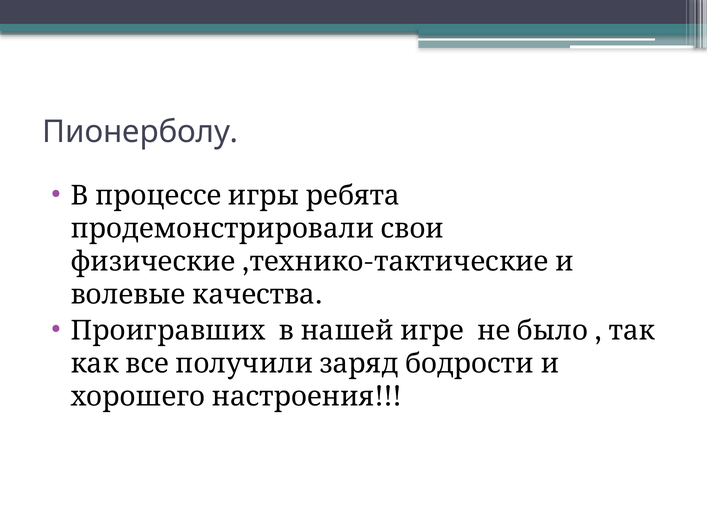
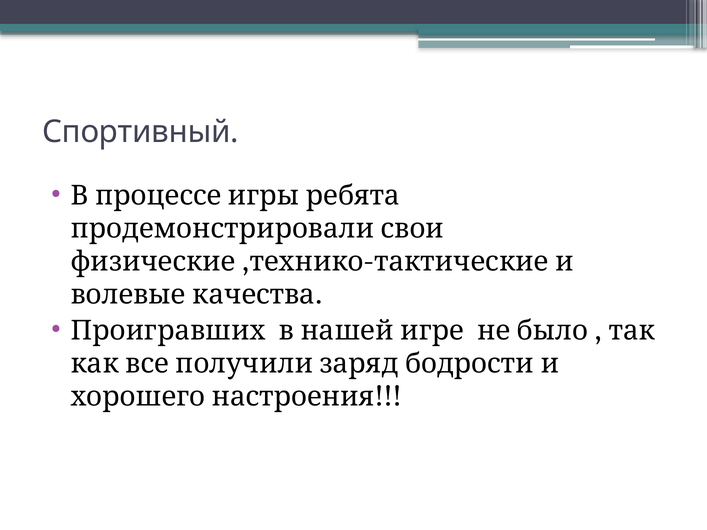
Пионерболу: Пионерболу -> Спортивный (140, 132)
